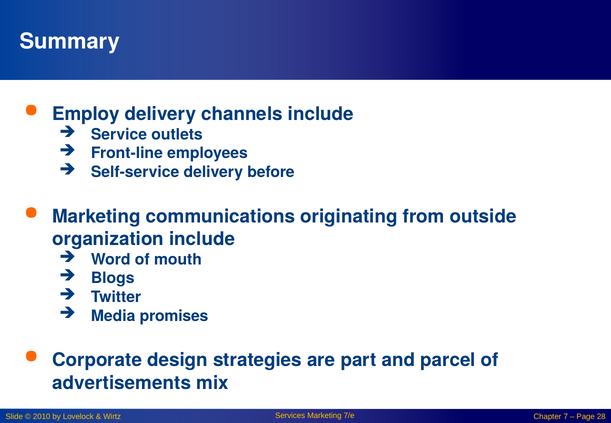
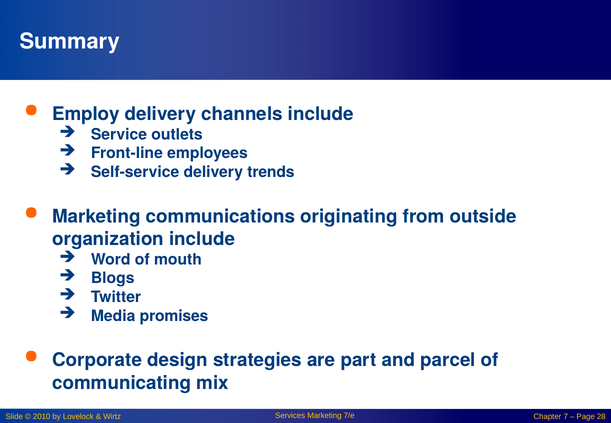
before: before -> trends (271, 172)
advertisements: advertisements -> communicating (122, 383)
